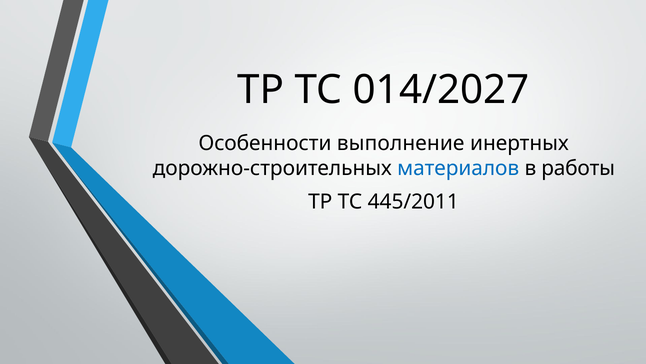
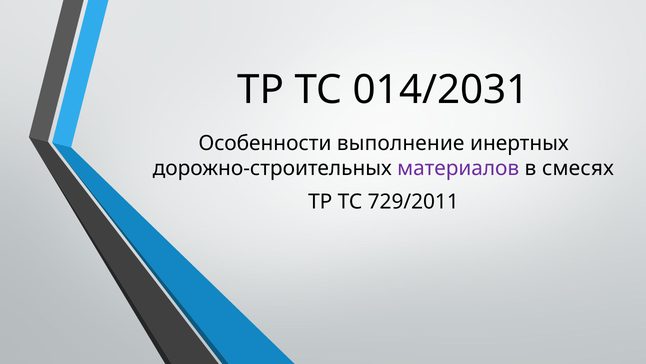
014/2027: 014/2027 -> 014/2031 (441, 90)
материалов colour: blue -> purple (458, 168)
работы: работы -> смесях (578, 168)
445/2011: 445/2011 -> 729/2011 (413, 201)
